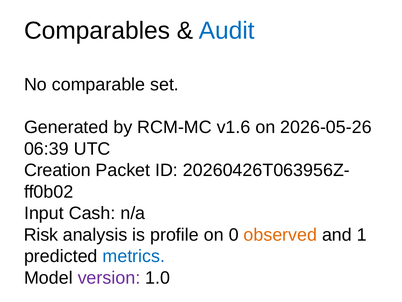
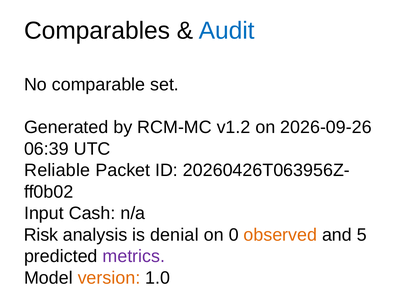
v1.6: v1.6 -> v1.2 (234, 127)
2026-05-26: 2026-05-26 -> 2026-09-26 (326, 127)
Creation: Creation -> Reliable (57, 170)
profile: profile -> denial (174, 234)
1: 1 -> 5 (362, 234)
metrics colour: blue -> purple (134, 256)
version colour: purple -> orange (109, 277)
